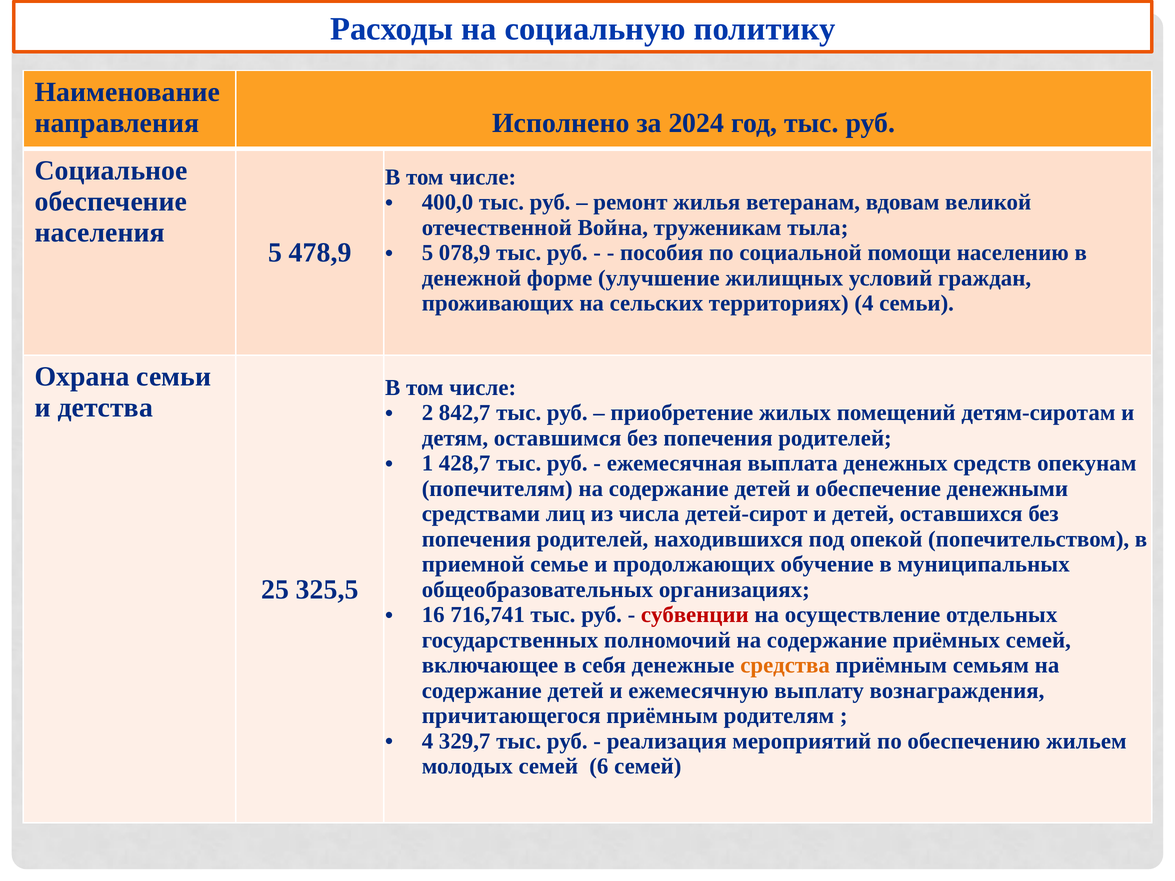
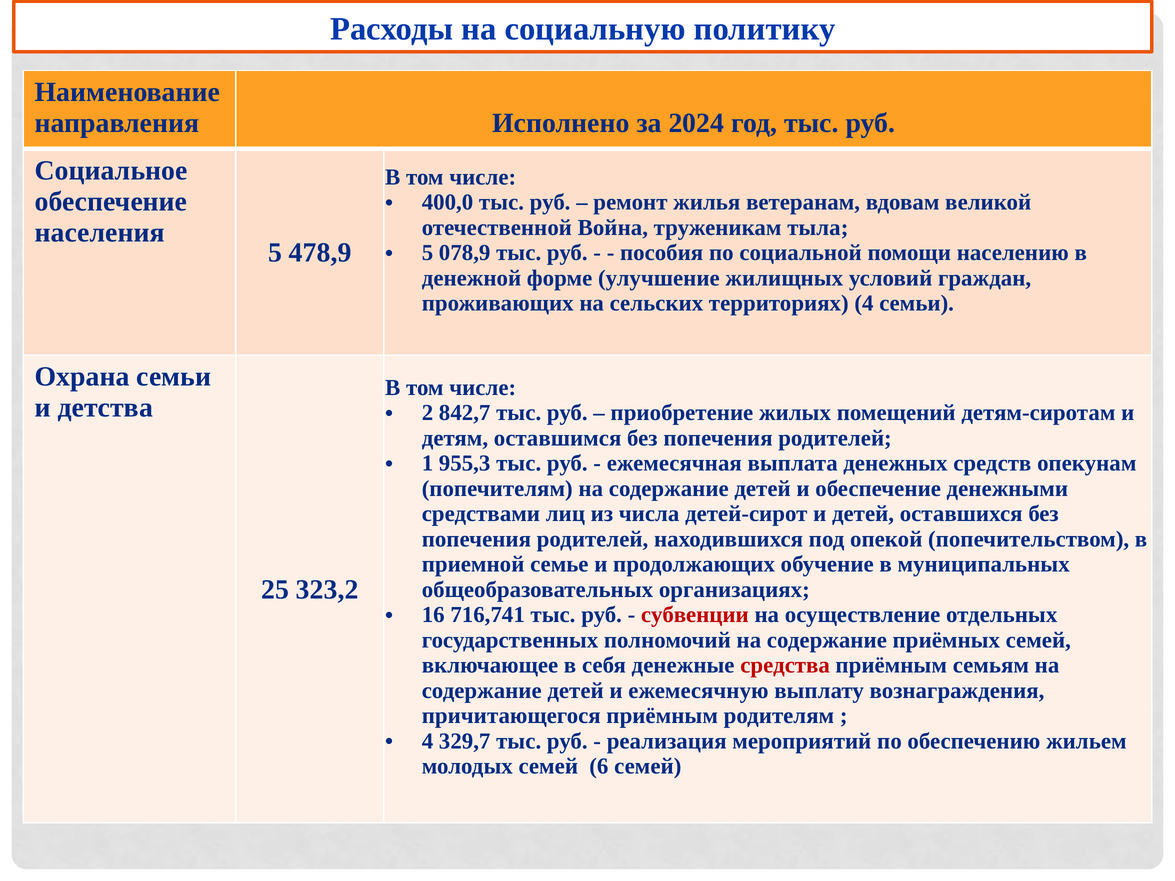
428,7: 428,7 -> 955,3 (465, 464)
325,5: 325,5 -> 323,2 (327, 590)
средства colour: orange -> red (785, 666)
